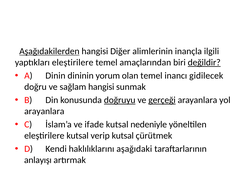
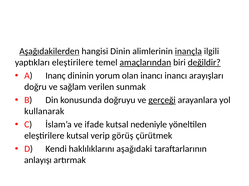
Diğer: Diğer -> Dinin (120, 51)
inançla underline: none -> present (188, 51)
amaçlarından underline: none -> present (145, 63)
Dinin: Dinin -> Inanç (56, 76)
olan temel: temel -> inancı (151, 76)
gidilecek: gidilecek -> arayışları (206, 76)
sağlam hangisi: hangisi -> verilen (101, 87)
doğruyu underline: present -> none (120, 101)
arayanlara: arayanlara -> kullanarak (44, 112)
verip kutsal: kutsal -> görüş (123, 136)
